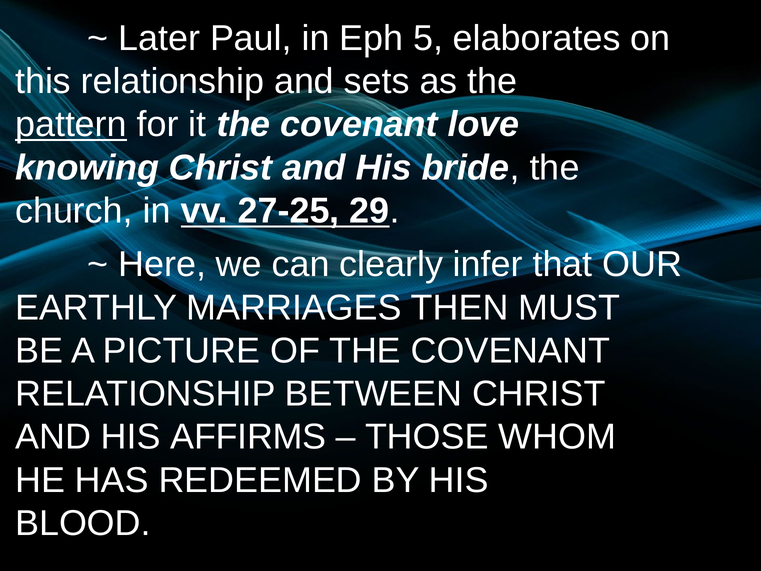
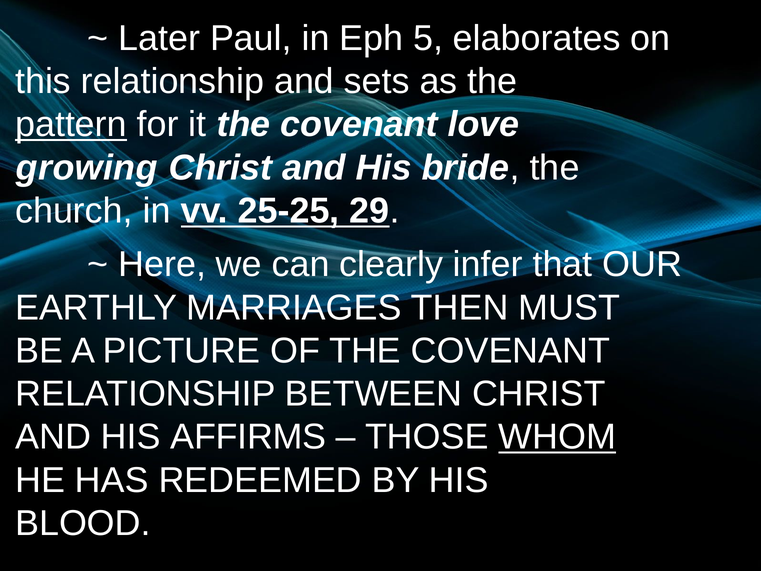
knowing: knowing -> growing (87, 168)
27-25: 27-25 -> 25-25 (289, 211)
WHOM underline: none -> present (557, 437)
